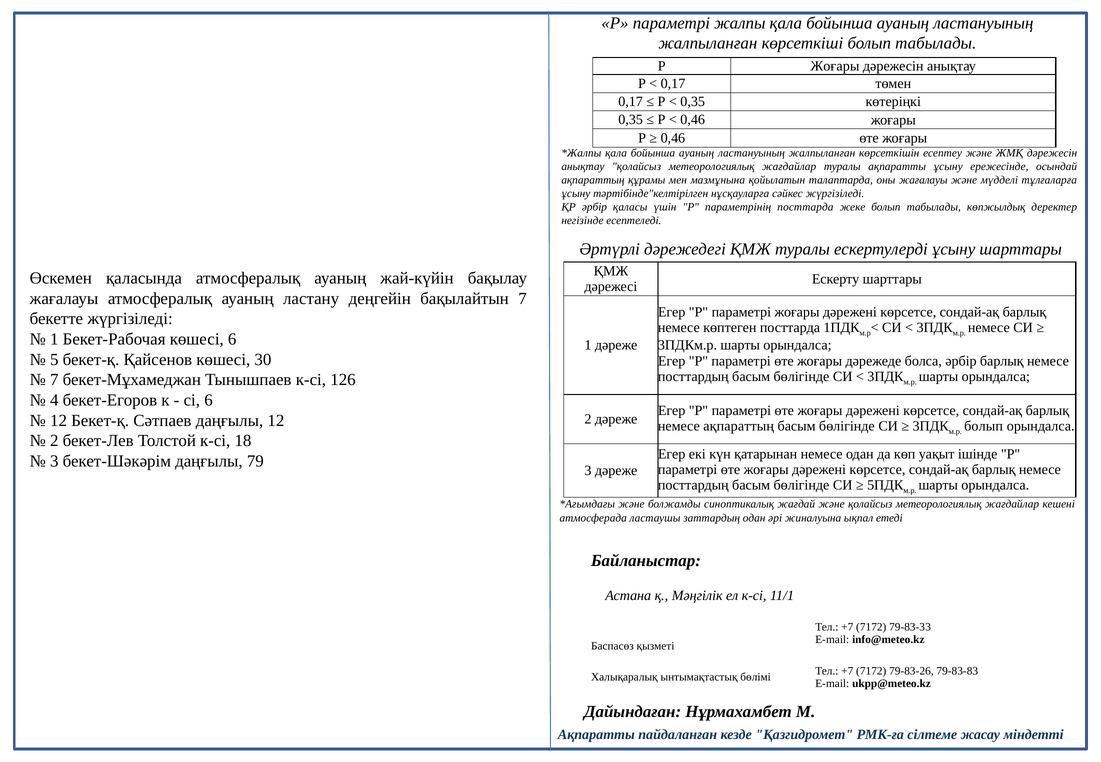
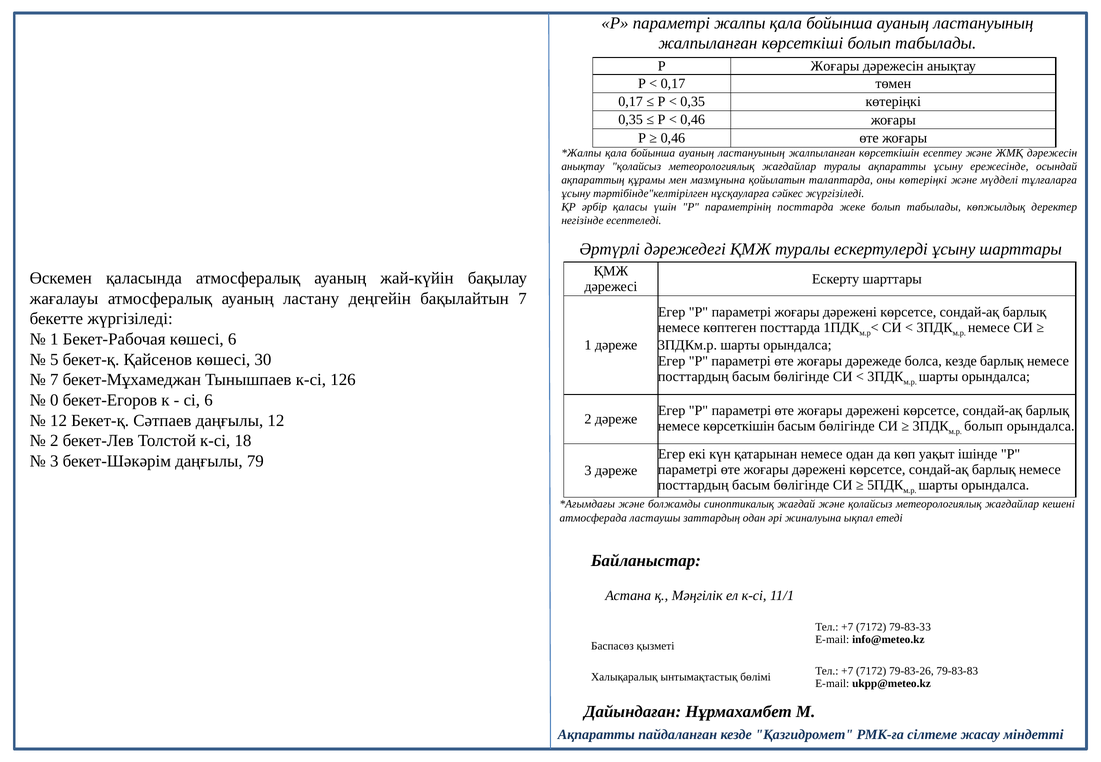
оны жағалауы: жағалауы -> көтеріңкі (923, 180)
болса әрбір: әрбір -> кезде (961, 361)
4: 4 -> 0 (54, 400)
немесе ақпараттың: ақпараттың -> көрсеткішін (739, 426)
